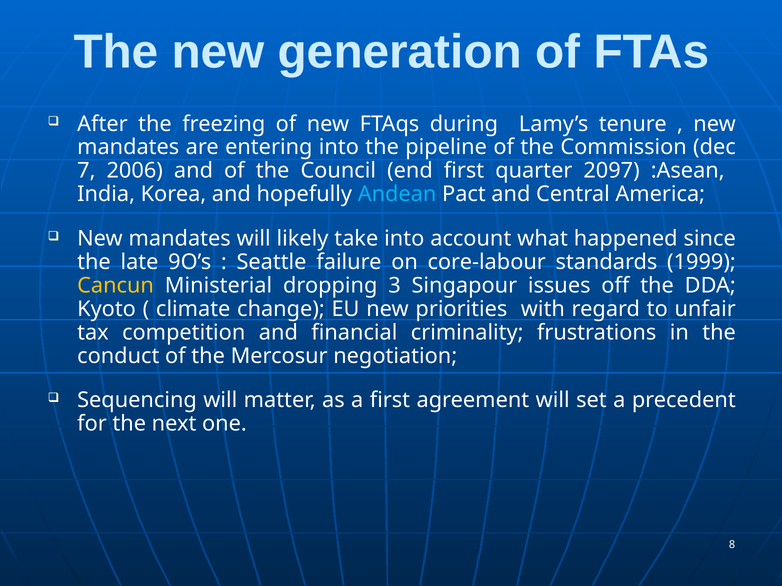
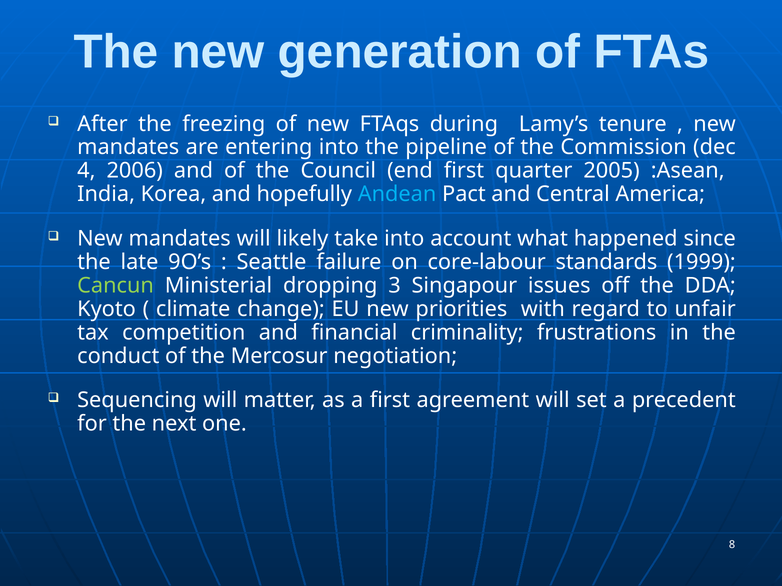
7: 7 -> 4 (86, 171)
2097: 2097 -> 2005 (612, 171)
Cancun colour: yellow -> light green (116, 286)
